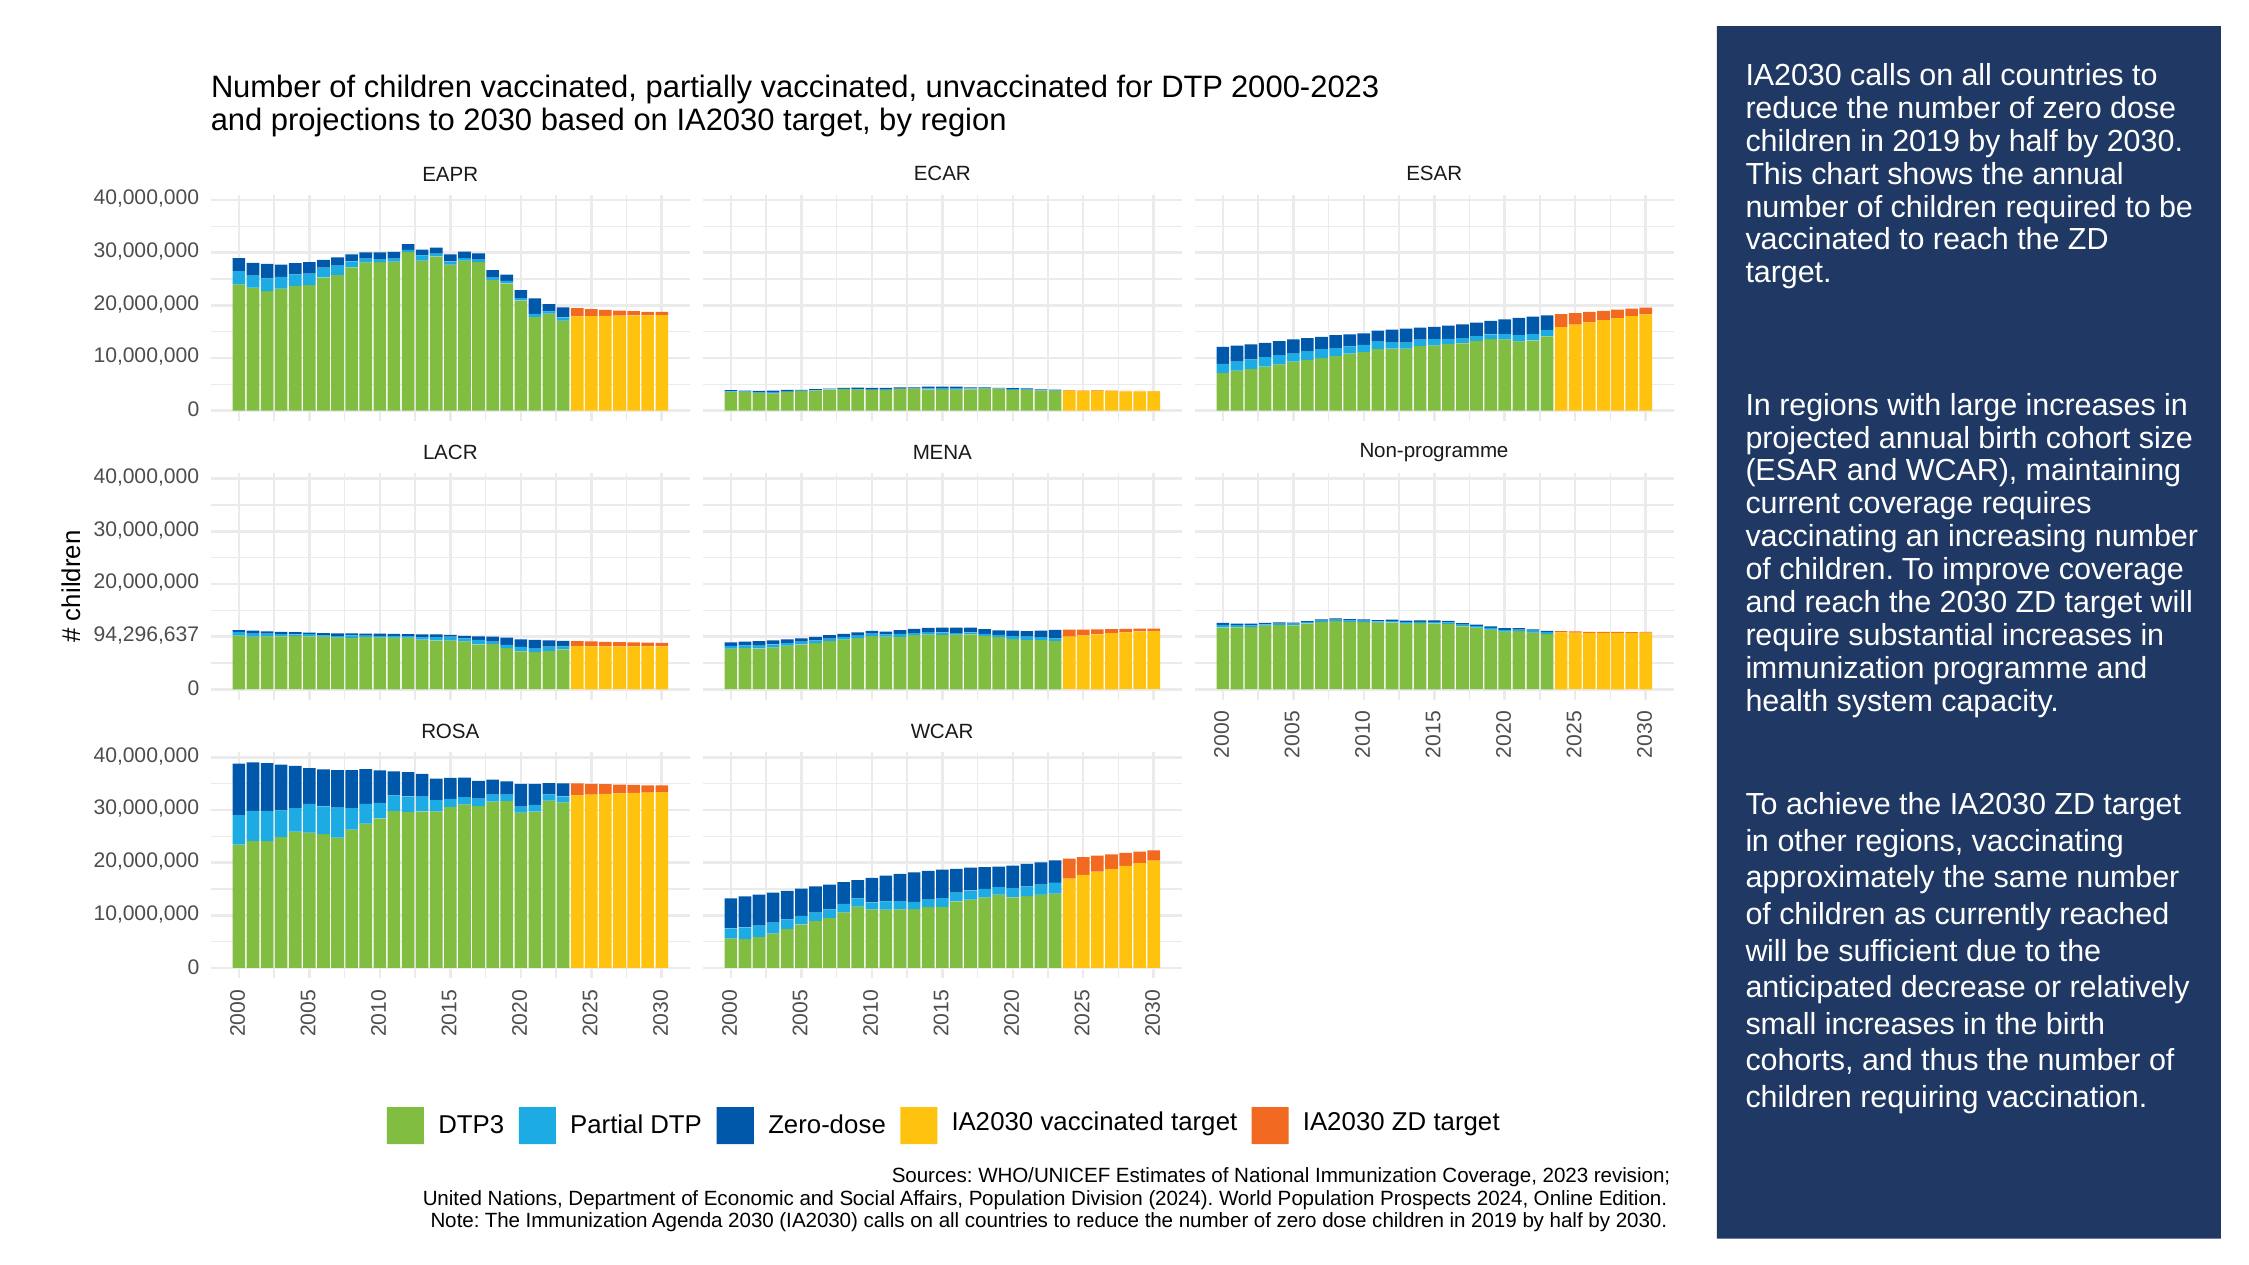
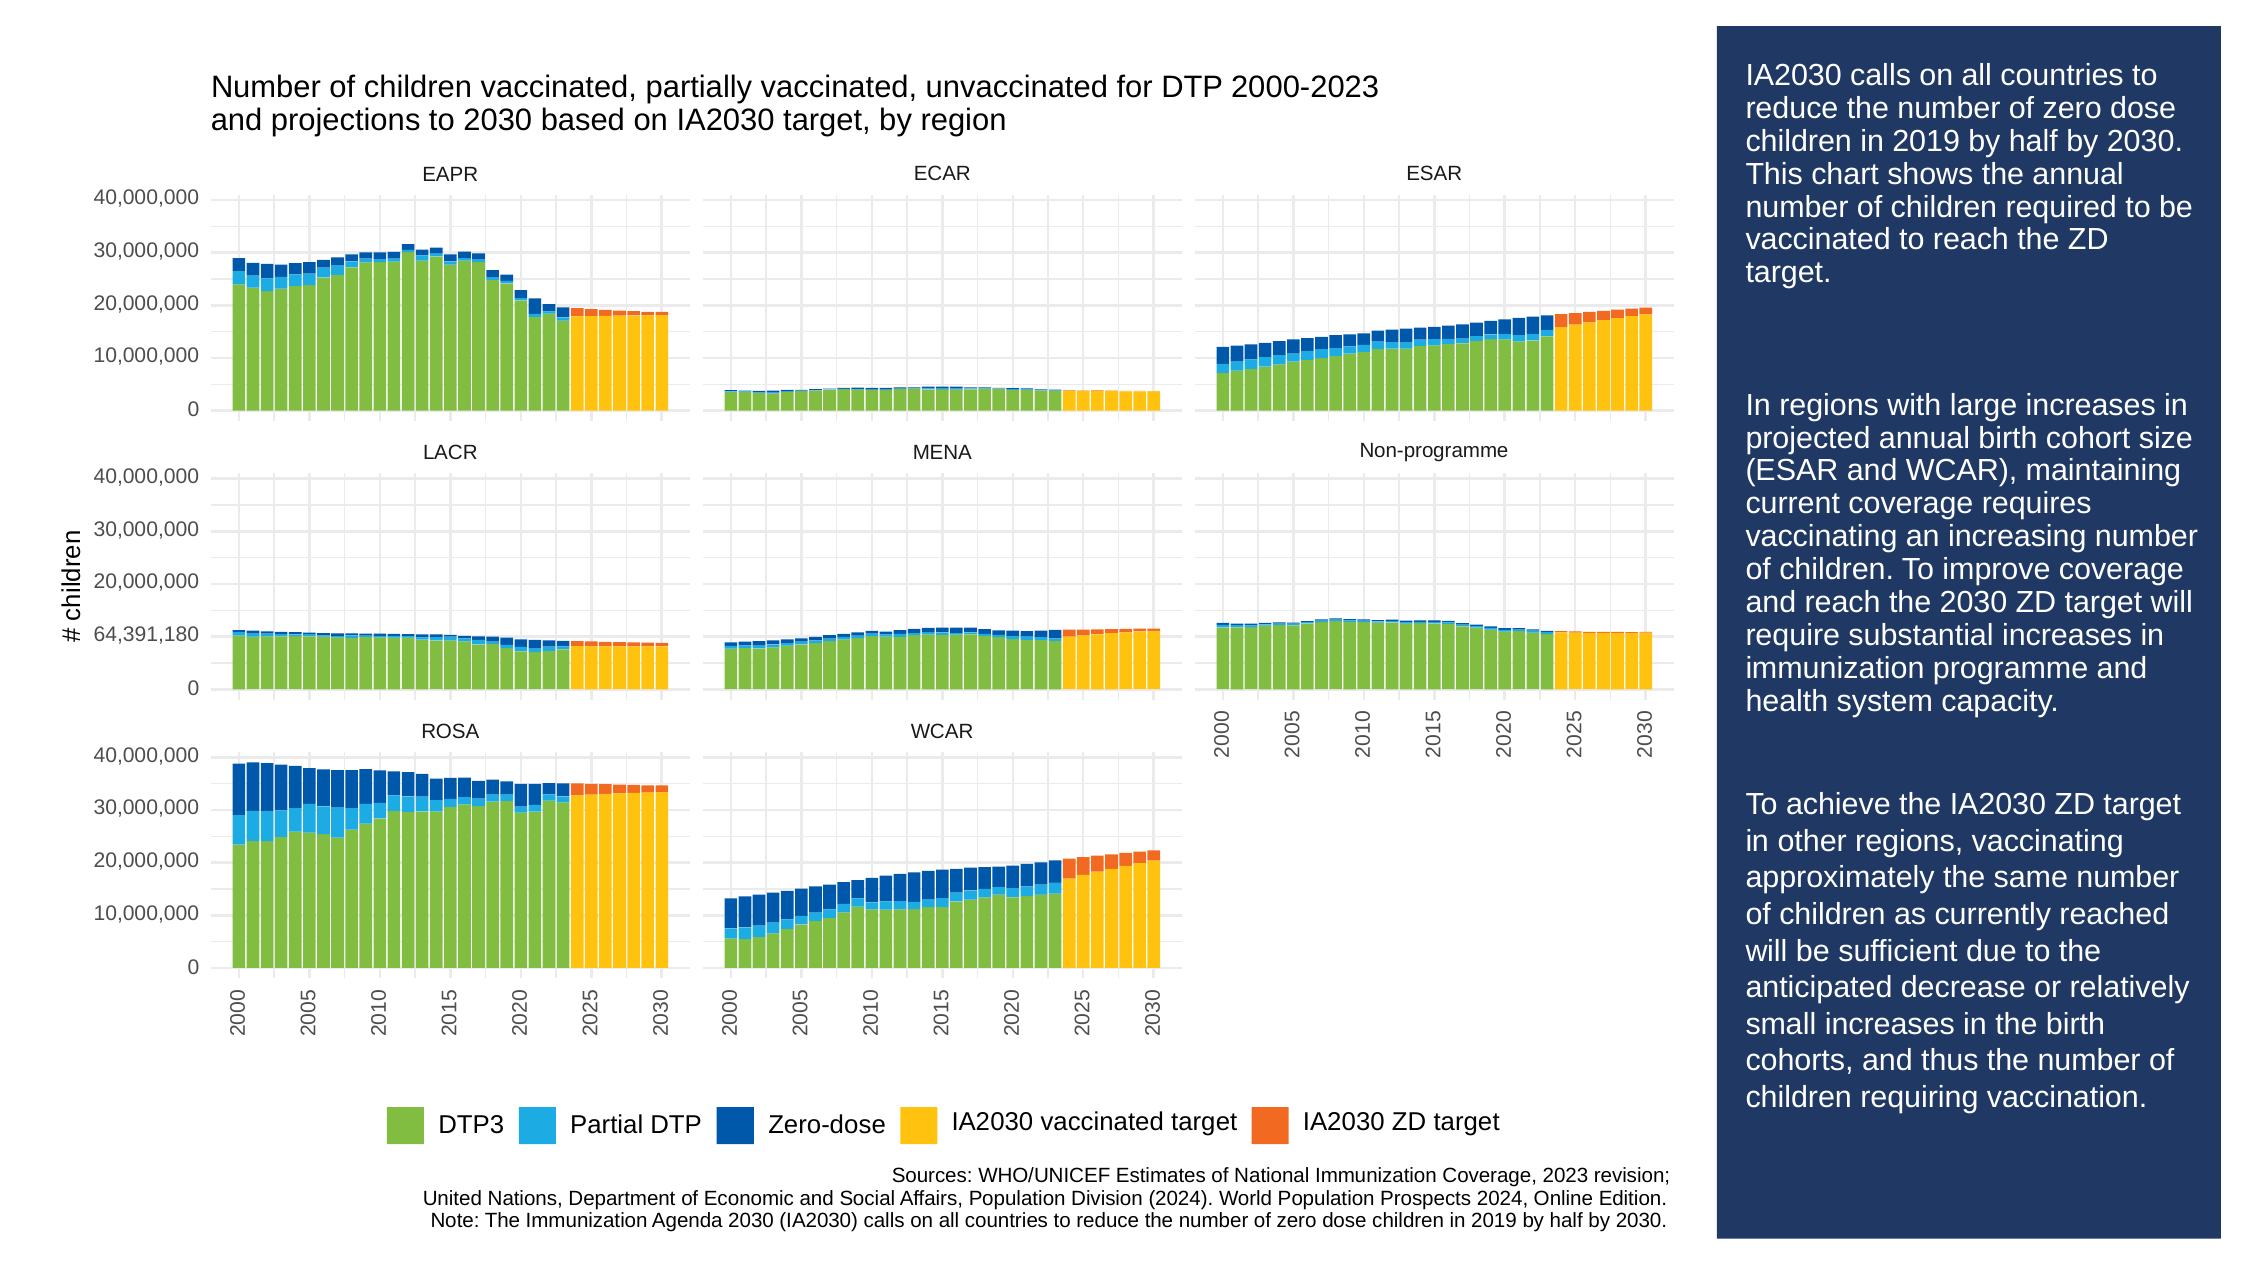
94,296,637: 94,296,637 -> 64,391,180 (146, 635)
